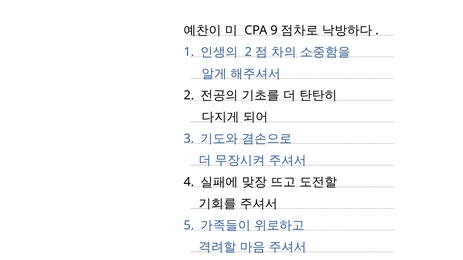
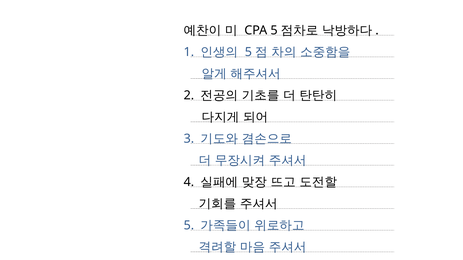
CPA 9: 9 -> 5 (274, 30)
2: 2 -> 5 (248, 52)
